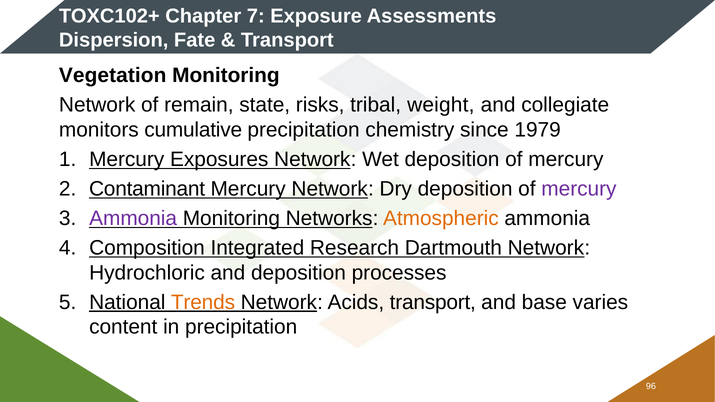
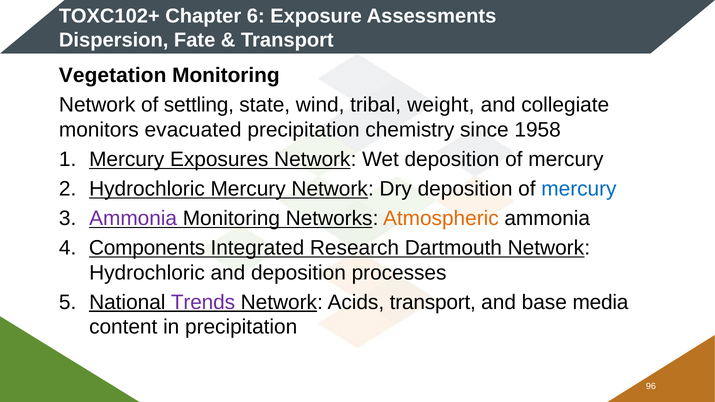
7: 7 -> 6 (256, 16)
remain: remain -> settling (199, 105)
risks: risks -> wind (320, 105)
cumulative: cumulative -> evacuated (193, 130)
1979: 1979 -> 1958 (538, 130)
Contaminant: Contaminant -> Hydrochloric (147, 189)
mercury colour: purple -> blue (579, 189)
Composition: Composition -> Components (147, 248)
Trends colour: orange -> purple (203, 302)
varies: varies -> media (600, 302)
